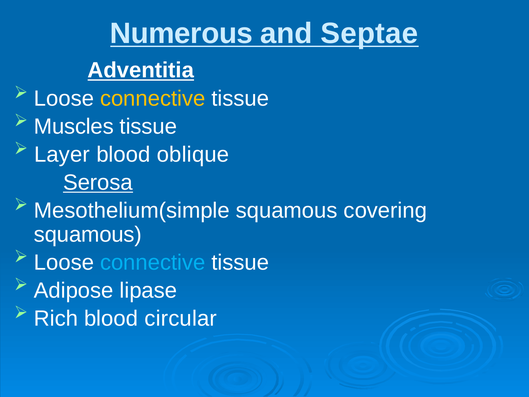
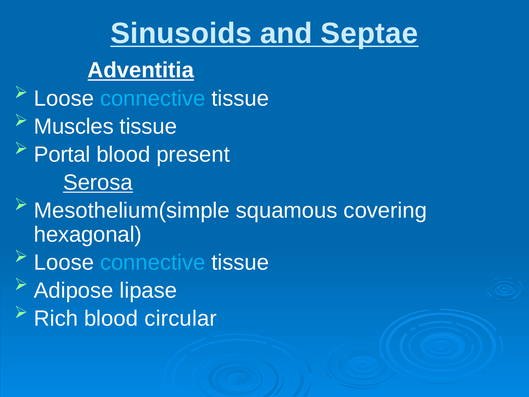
Numerous: Numerous -> Sinusoids (181, 33)
connective colour: yellow -> light blue (153, 98)
Layer: Layer -> Portal (62, 154)
oblique: oblique -> present (193, 154)
squamous: squamous -> hexagonal (88, 234)
